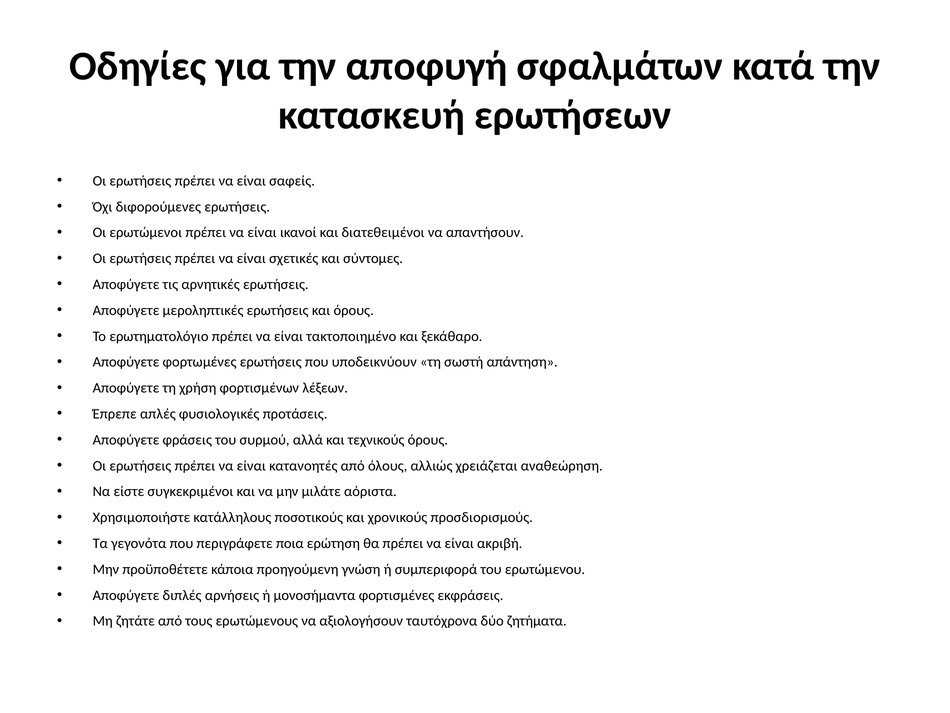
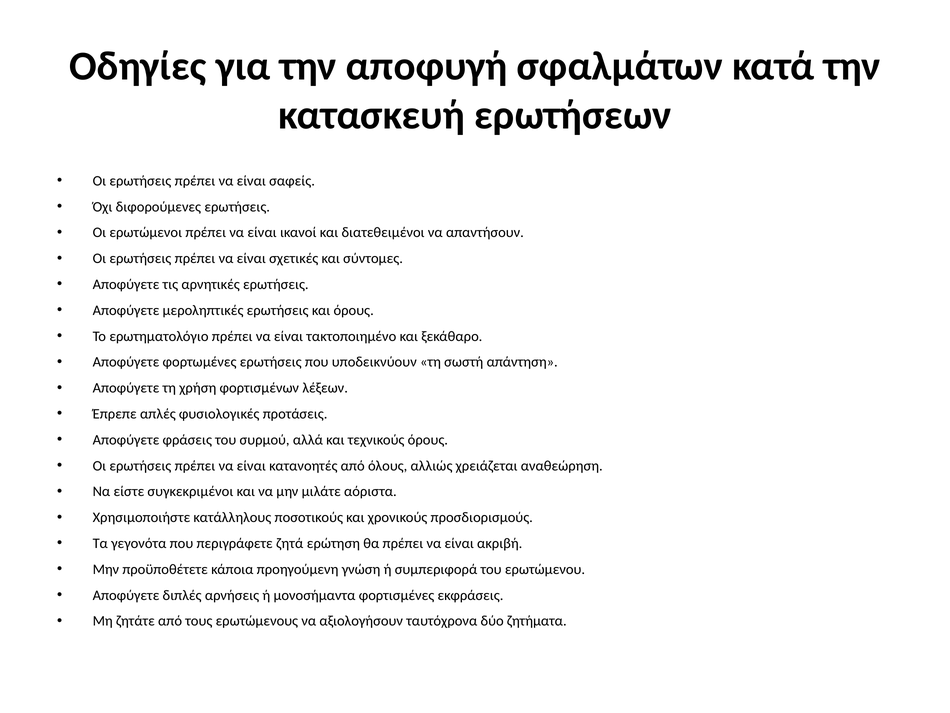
ποια: ποια -> ζητά (290, 543)
